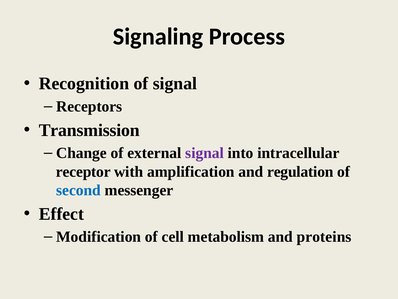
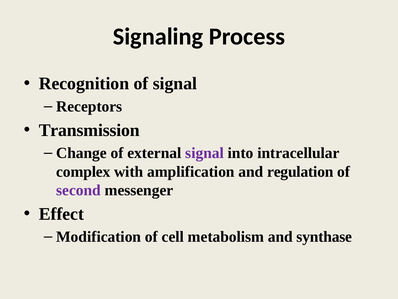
receptor: receptor -> complex (83, 171)
second colour: blue -> purple (79, 190)
proteins: proteins -> synthase (324, 236)
